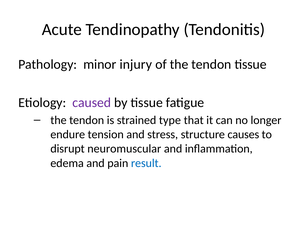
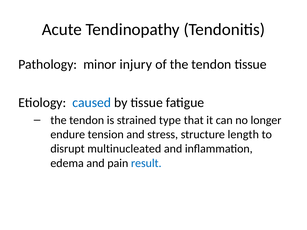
caused colour: purple -> blue (92, 103)
causes: causes -> length (243, 135)
neuromuscular: neuromuscular -> multinucleated (124, 149)
